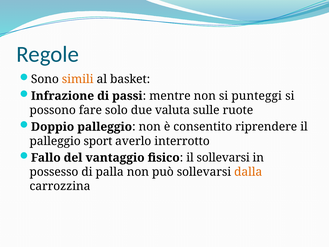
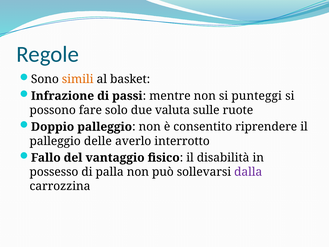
sport: sport -> delle (98, 141)
il sollevarsi: sollevarsi -> disabilità (223, 158)
dalla colour: orange -> purple (248, 172)
